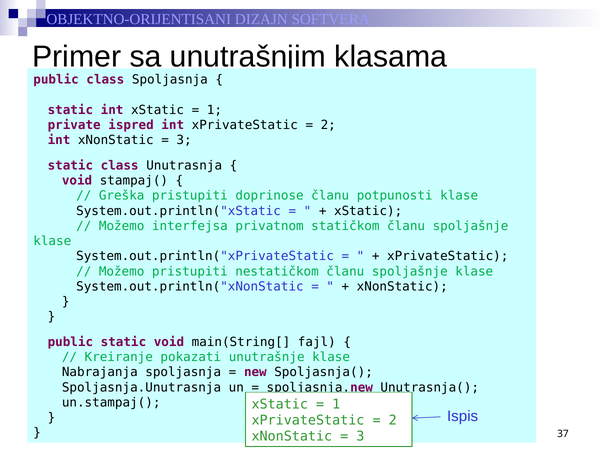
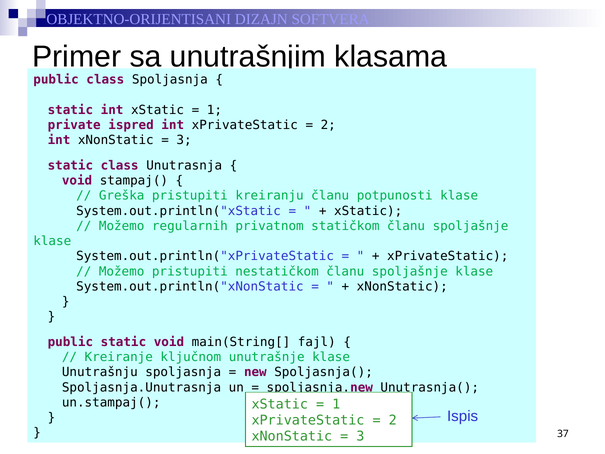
doprinose: doprinose -> kreiranju (270, 196)
interfejsa: interfejsa -> regularnih (190, 226)
pokazati: pokazati -> ključnom (191, 357)
Nabrajanja: Nabrajanja -> Unutrašnju (100, 372)
